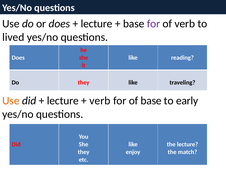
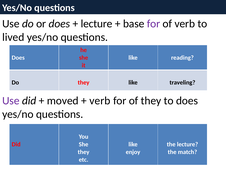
Use colour: orange -> purple (11, 101)
lecture: lecture -> moved (63, 101)
of base: base -> they (151, 101)
to early: early -> does (187, 101)
